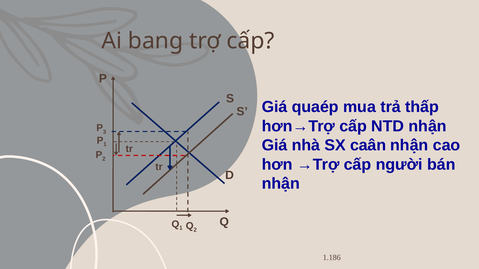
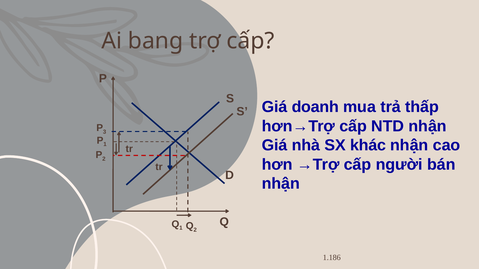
quaép: quaép -> doanh (315, 107)
caân: caân -> khác (368, 146)
